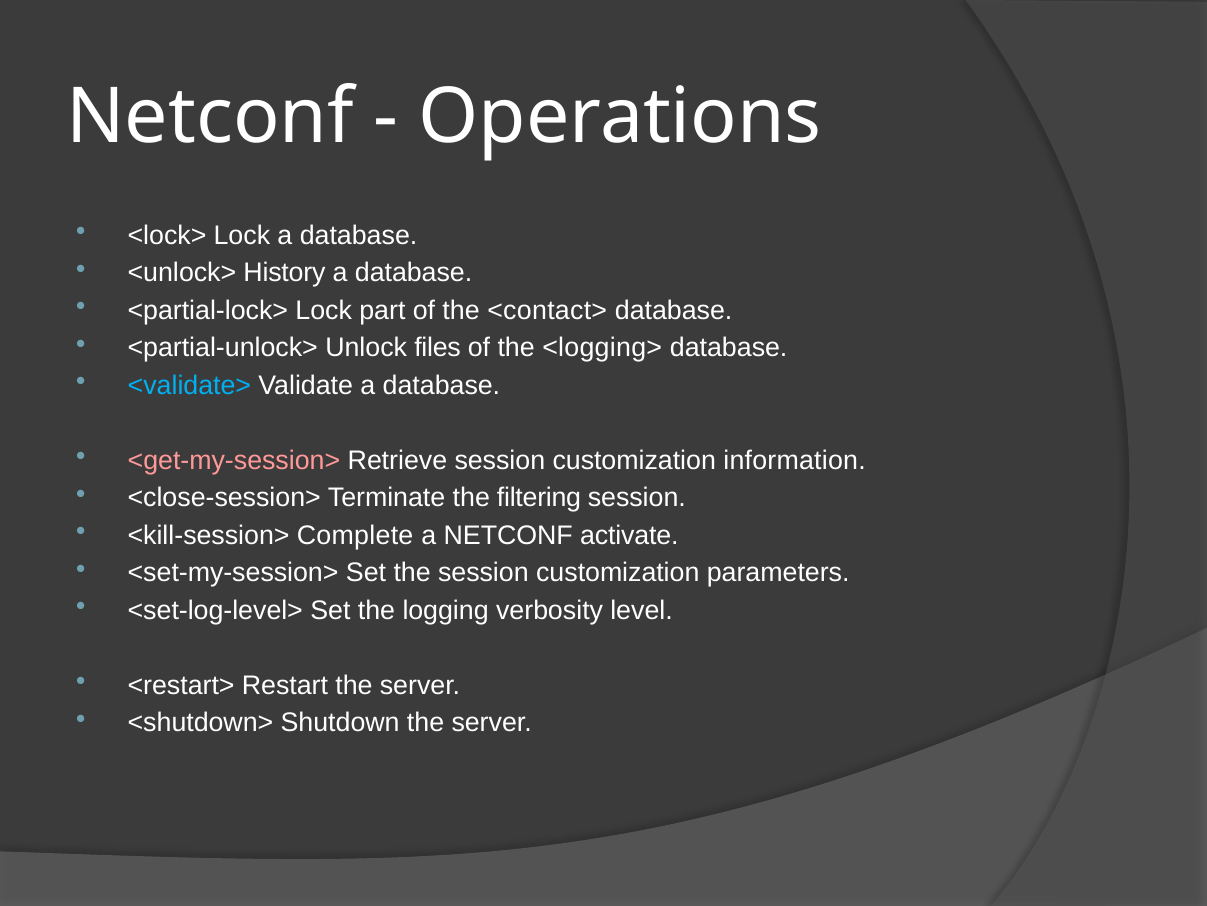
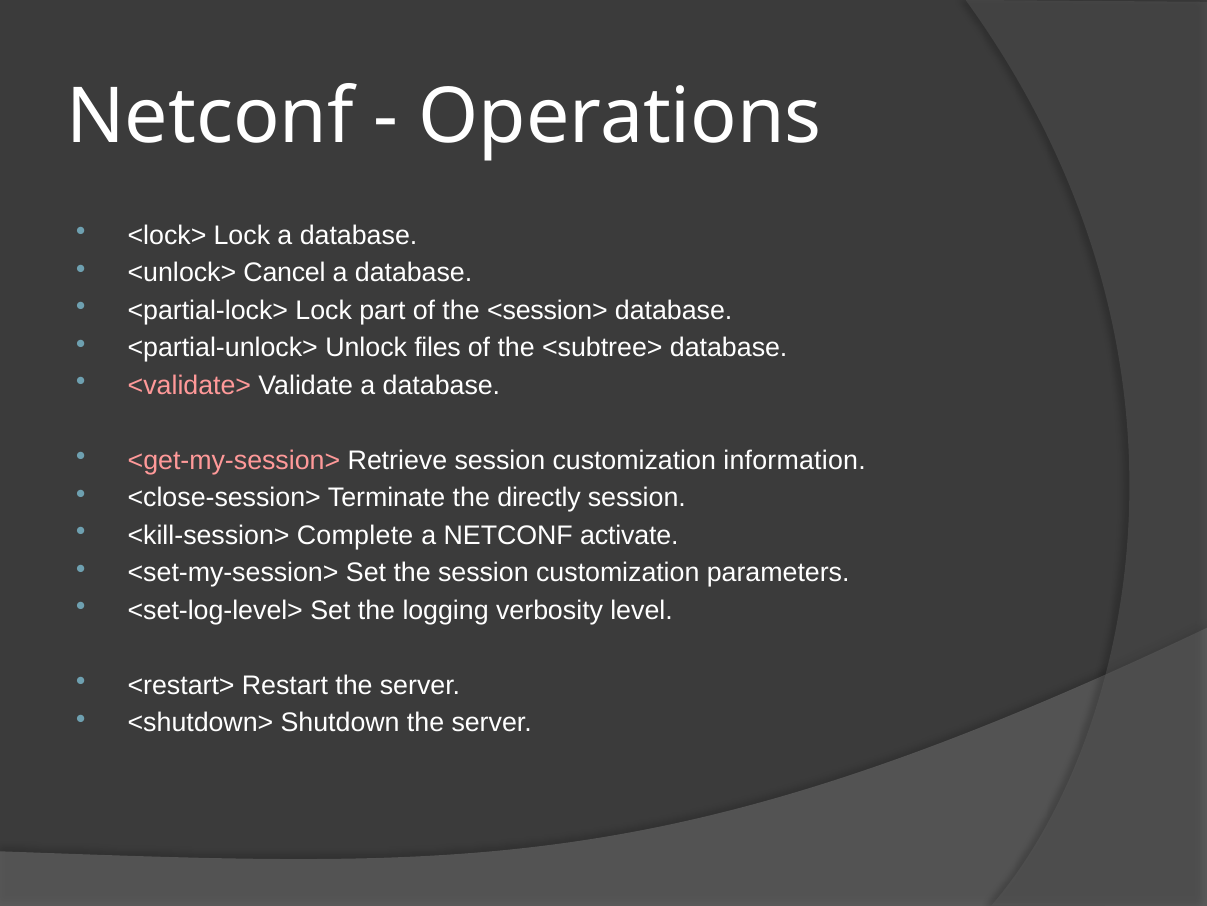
History: History -> Cancel (284, 273)
<contact>: <contact> -> <session> (547, 310)
<logging>: <logging> -> <subtree> (602, 348)
<validate> colour: light blue -> pink (189, 385)
filtering: filtering -> directly (539, 498)
